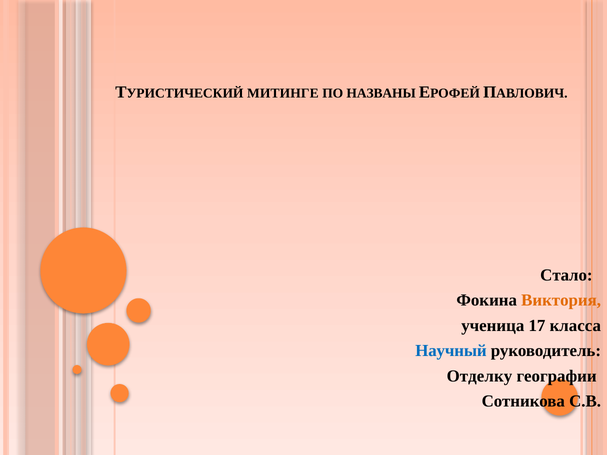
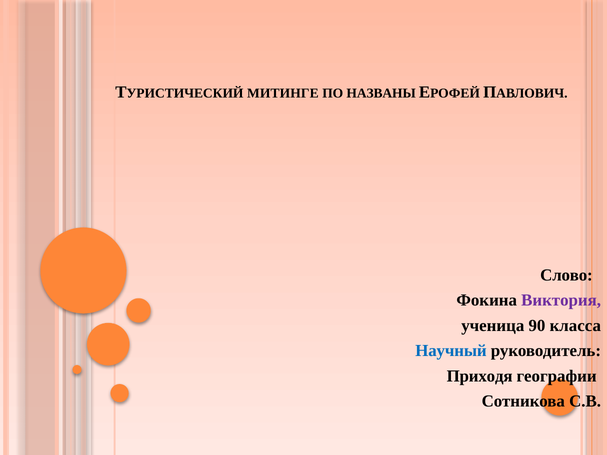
Стало: Стало -> Слово (566, 275)
Виктория colour: orange -> purple (561, 300)
17: 17 -> 90 (537, 326)
Отделку: Отделку -> Приходя (480, 376)
